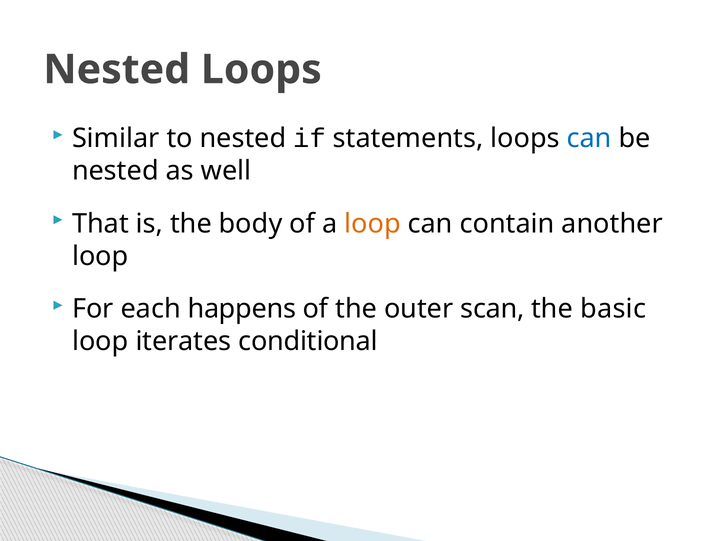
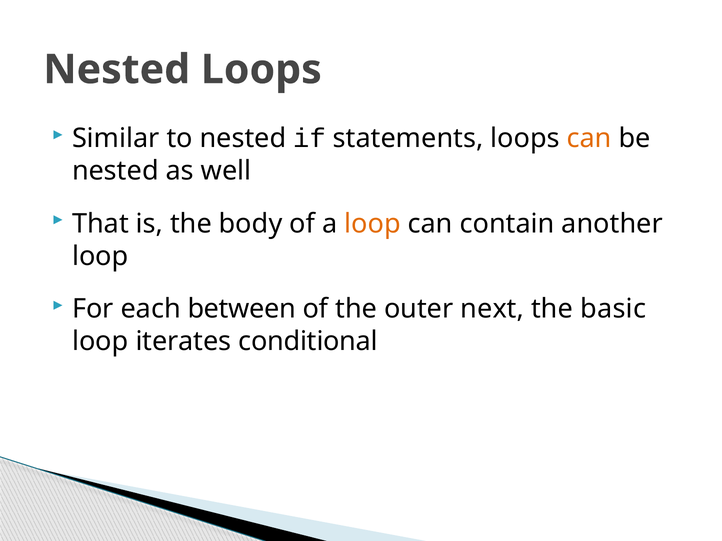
can colour: blue -> orange (589, 139)
happens: happens -> between (242, 309)
scan: scan -> next (492, 309)
